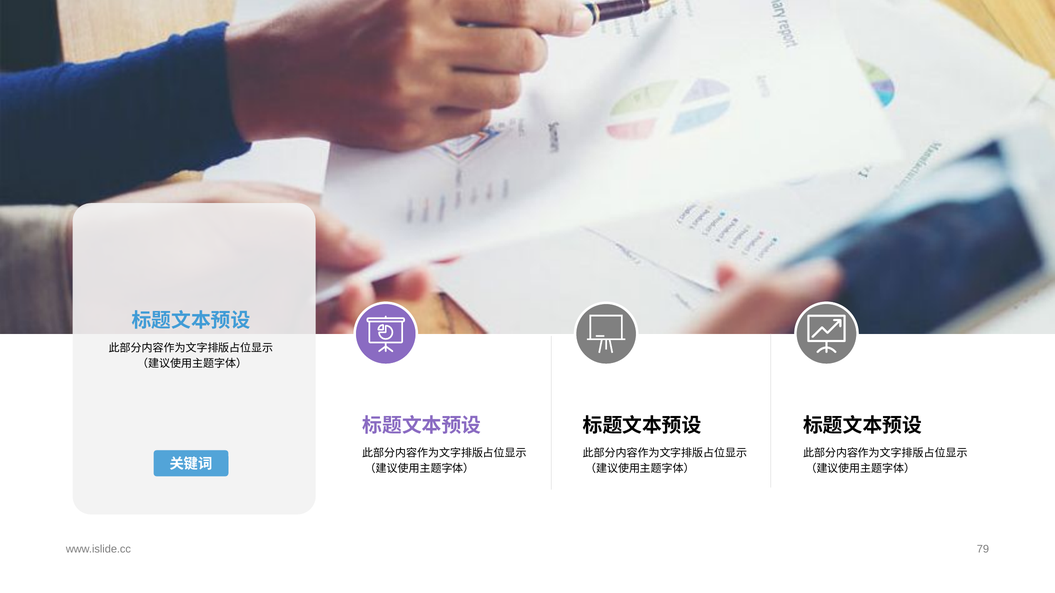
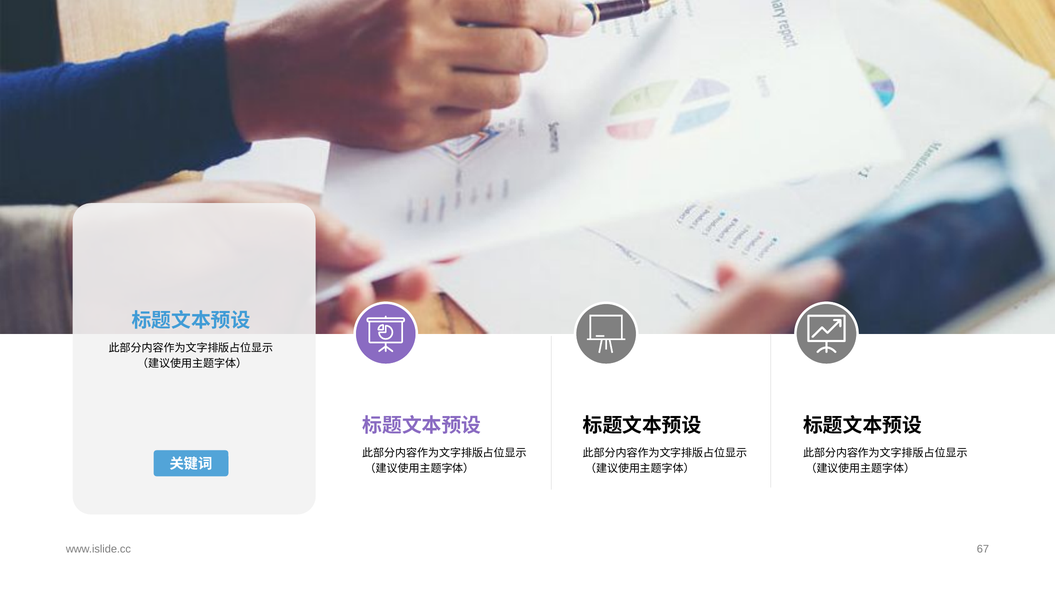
79: 79 -> 67 (983, 550)
